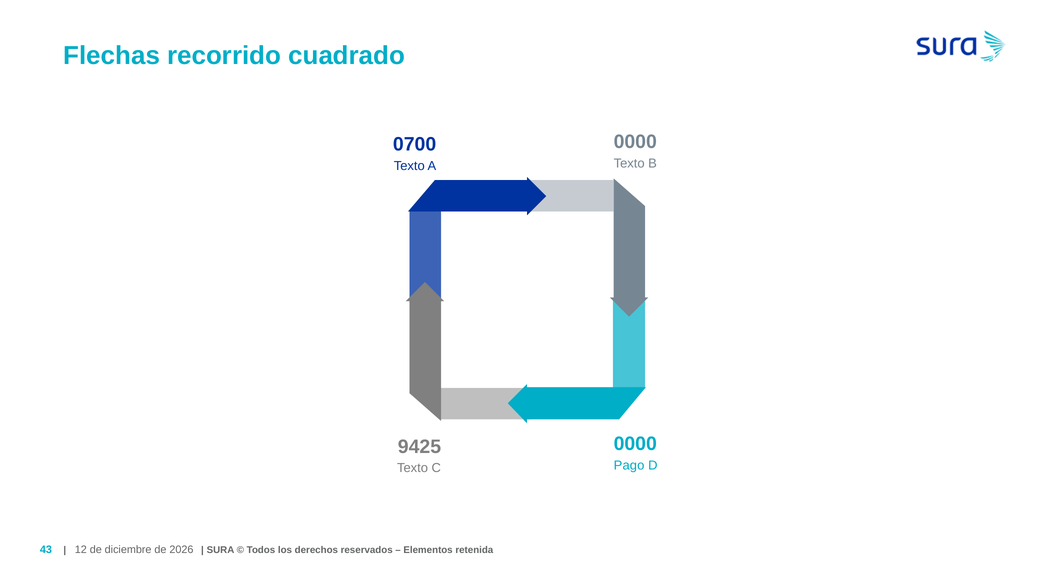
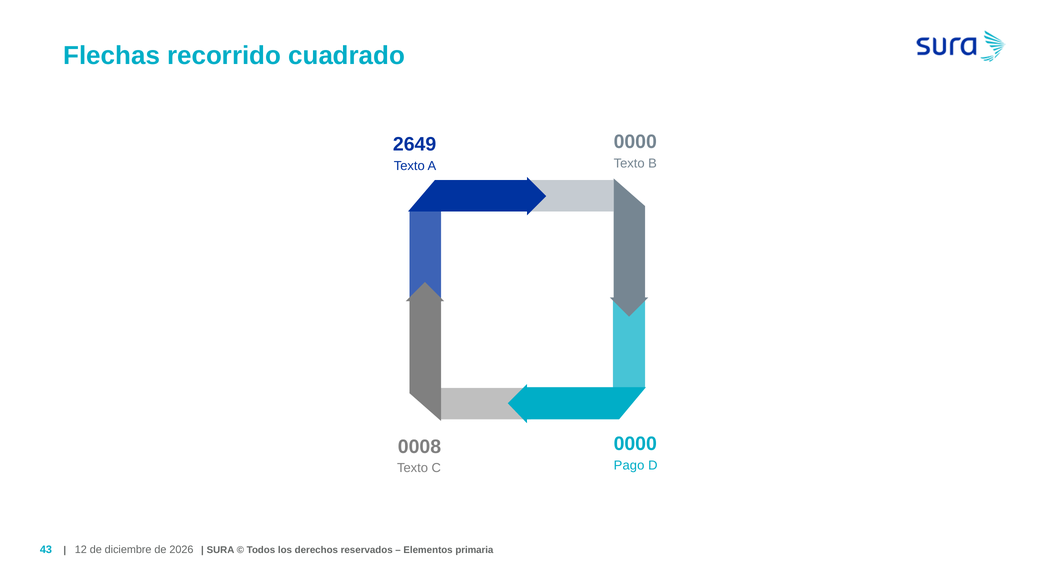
0700: 0700 -> 2649 (415, 144)
9425: 9425 -> 0008 (419, 447)
retenida: retenida -> primaria (474, 550)
